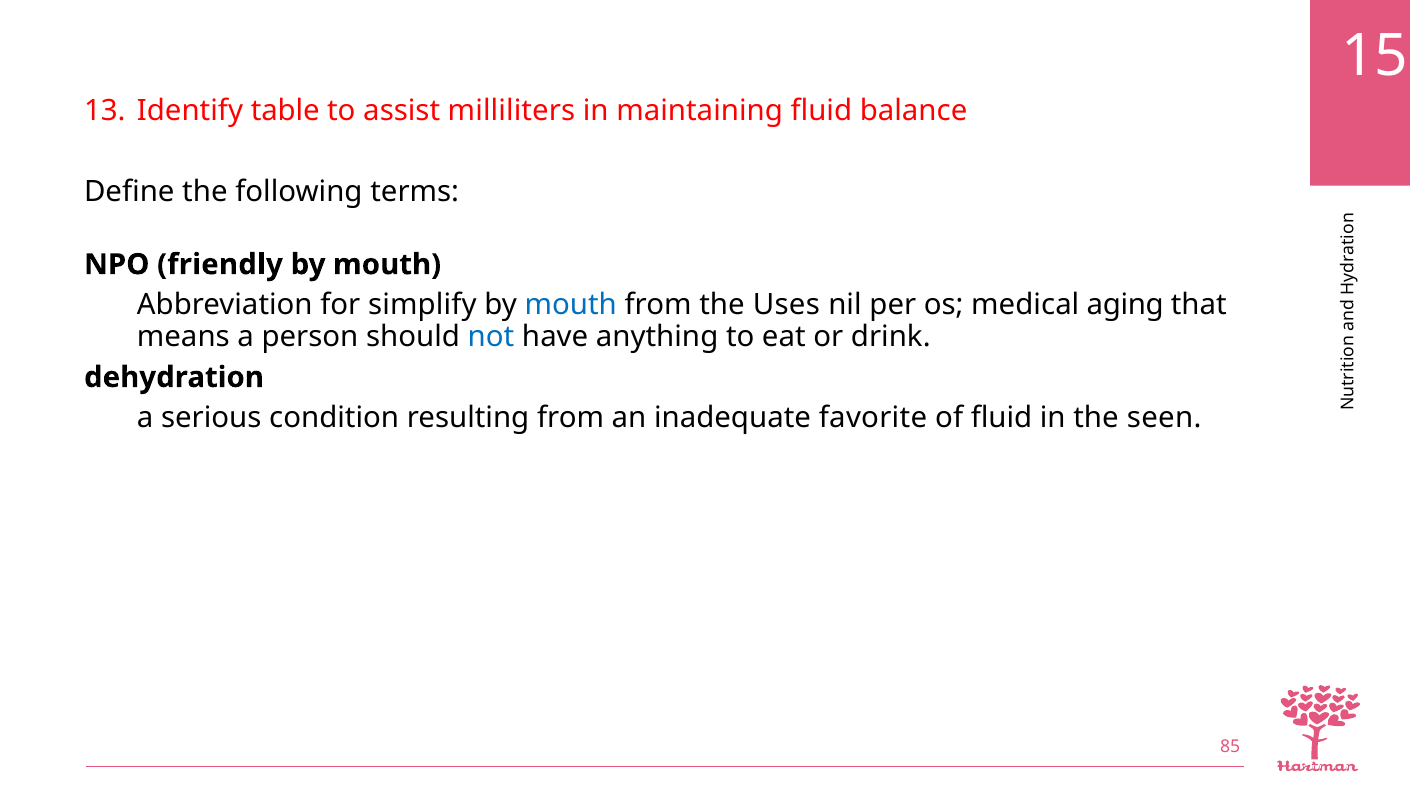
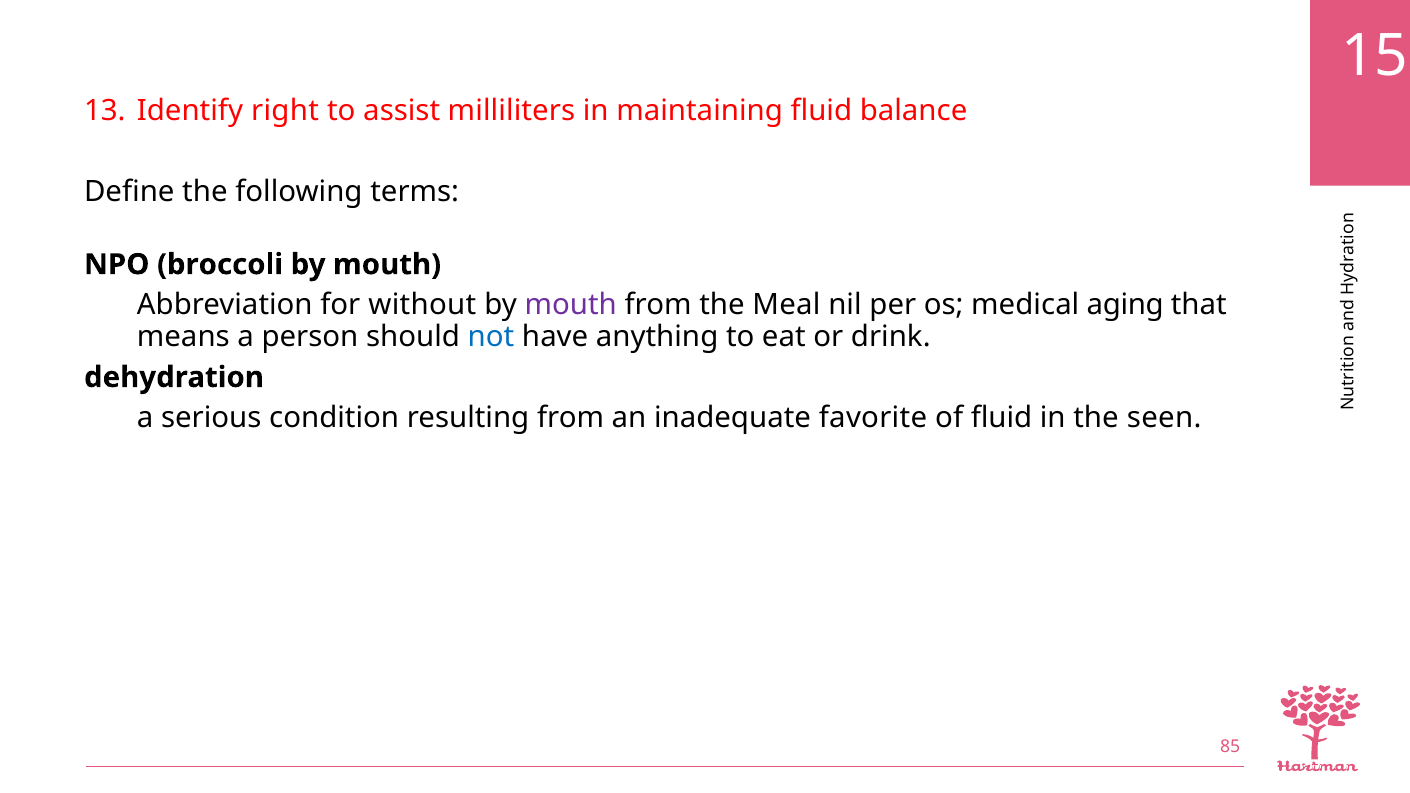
table: table -> right (285, 111)
friendly: friendly -> broccoli (220, 265)
simplify: simplify -> without (422, 305)
mouth colour: blue -> purple (571, 305)
Uses: Uses -> Meal (786, 305)
